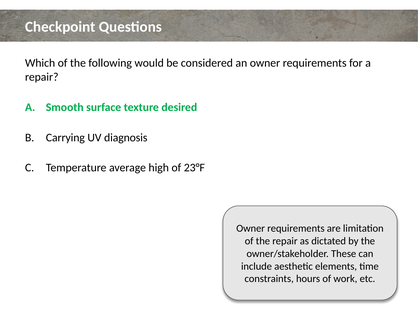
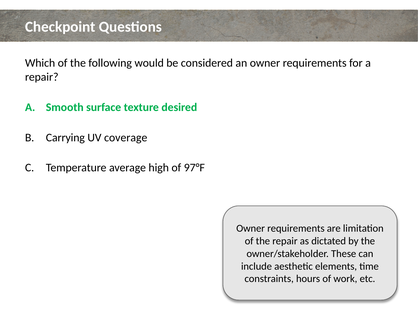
diagnosis: diagnosis -> coverage (126, 137)
23°F: 23°F -> 97°F (194, 167)
